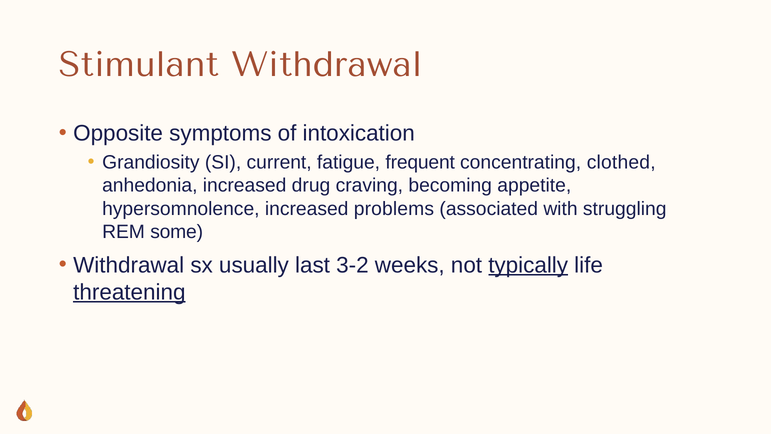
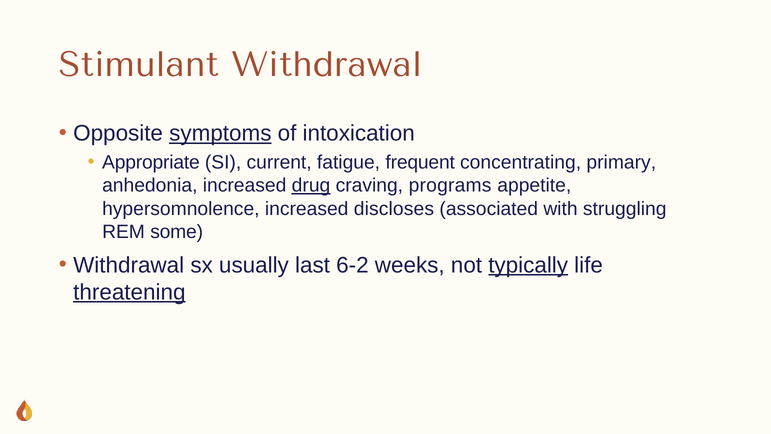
symptoms underline: none -> present (220, 133)
Grandiosity: Grandiosity -> Appropriate (151, 162)
clothed: clothed -> primary (621, 162)
drug underline: none -> present (311, 185)
becoming: becoming -> programs (450, 185)
problems: problems -> discloses (394, 209)
3-2: 3-2 -> 6-2 (352, 265)
